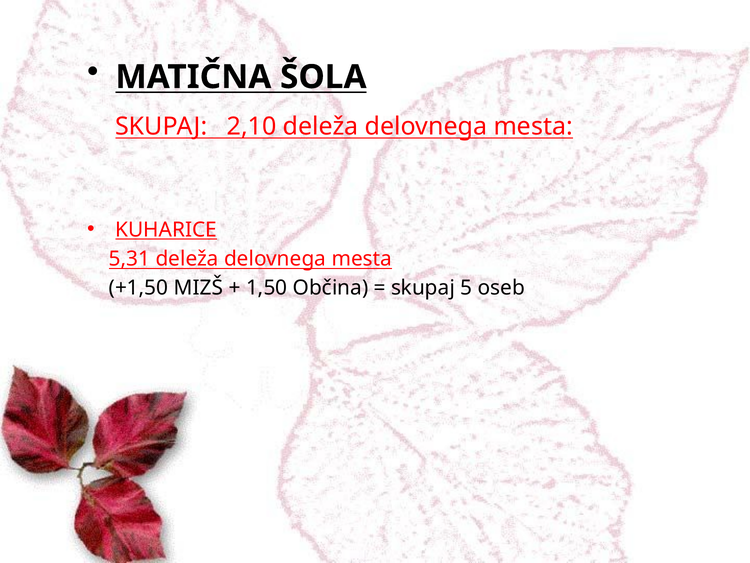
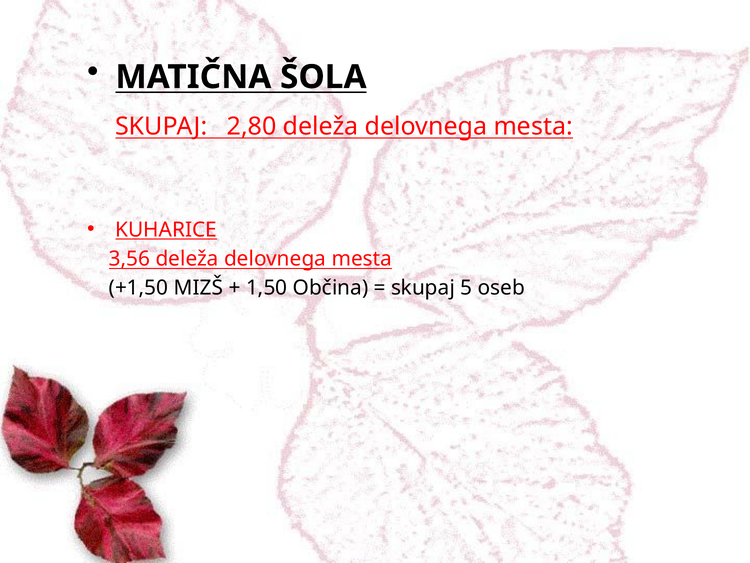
2,10: 2,10 -> 2,80 (252, 126)
5,31: 5,31 -> 3,56 (129, 259)
